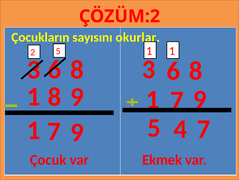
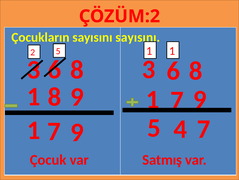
sayısını okurlar: okurlar -> sayısını (138, 37)
Ekmek: Ekmek -> Satmış (162, 159)
